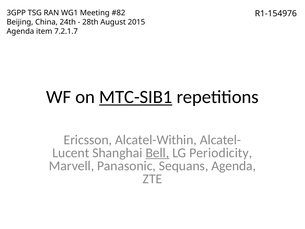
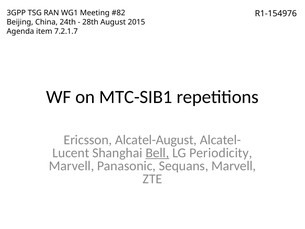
MTC-SIB1 underline: present -> none (136, 97)
Alcatel-Within: Alcatel-Within -> Alcatel-August (156, 140)
Sequans Agenda: Agenda -> Marvell (234, 166)
